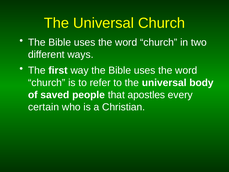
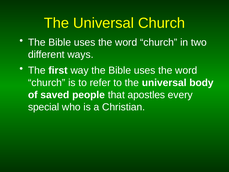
certain: certain -> special (44, 107)
